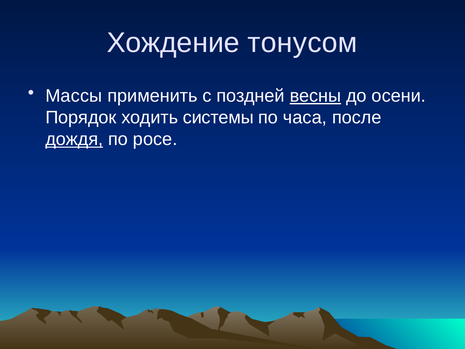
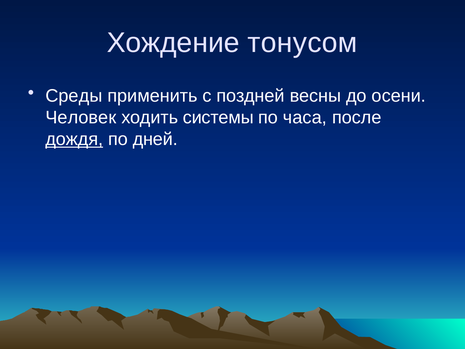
Массы: Массы -> Среды (74, 96)
весны underline: present -> none (315, 96)
Порядок: Порядок -> Человек (81, 118)
росе: росе -> дней (155, 139)
